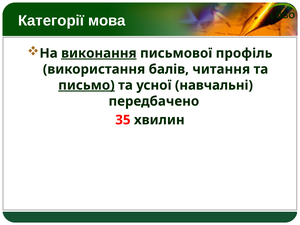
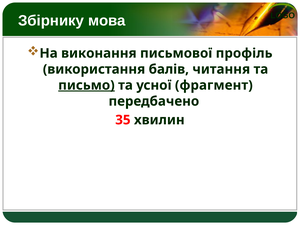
Категорії: Категорії -> Збірнику (51, 21)
виконання underline: present -> none (99, 53)
навчальні: навчальні -> фрагмент (214, 85)
